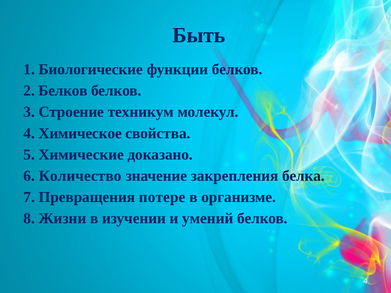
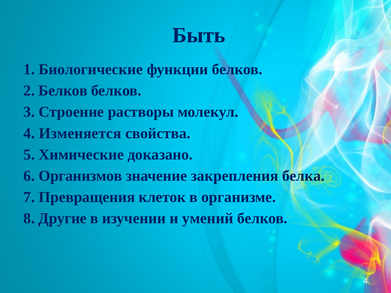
техникум: техникум -> растворы (141, 112)
Химическое: Химическое -> Изменяется (80, 133)
Количество: Количество -> Организмов (80, 176)
потере: потере -> клеток (162, 197)
Жизни: Жизни -> Другие (63, 219)
